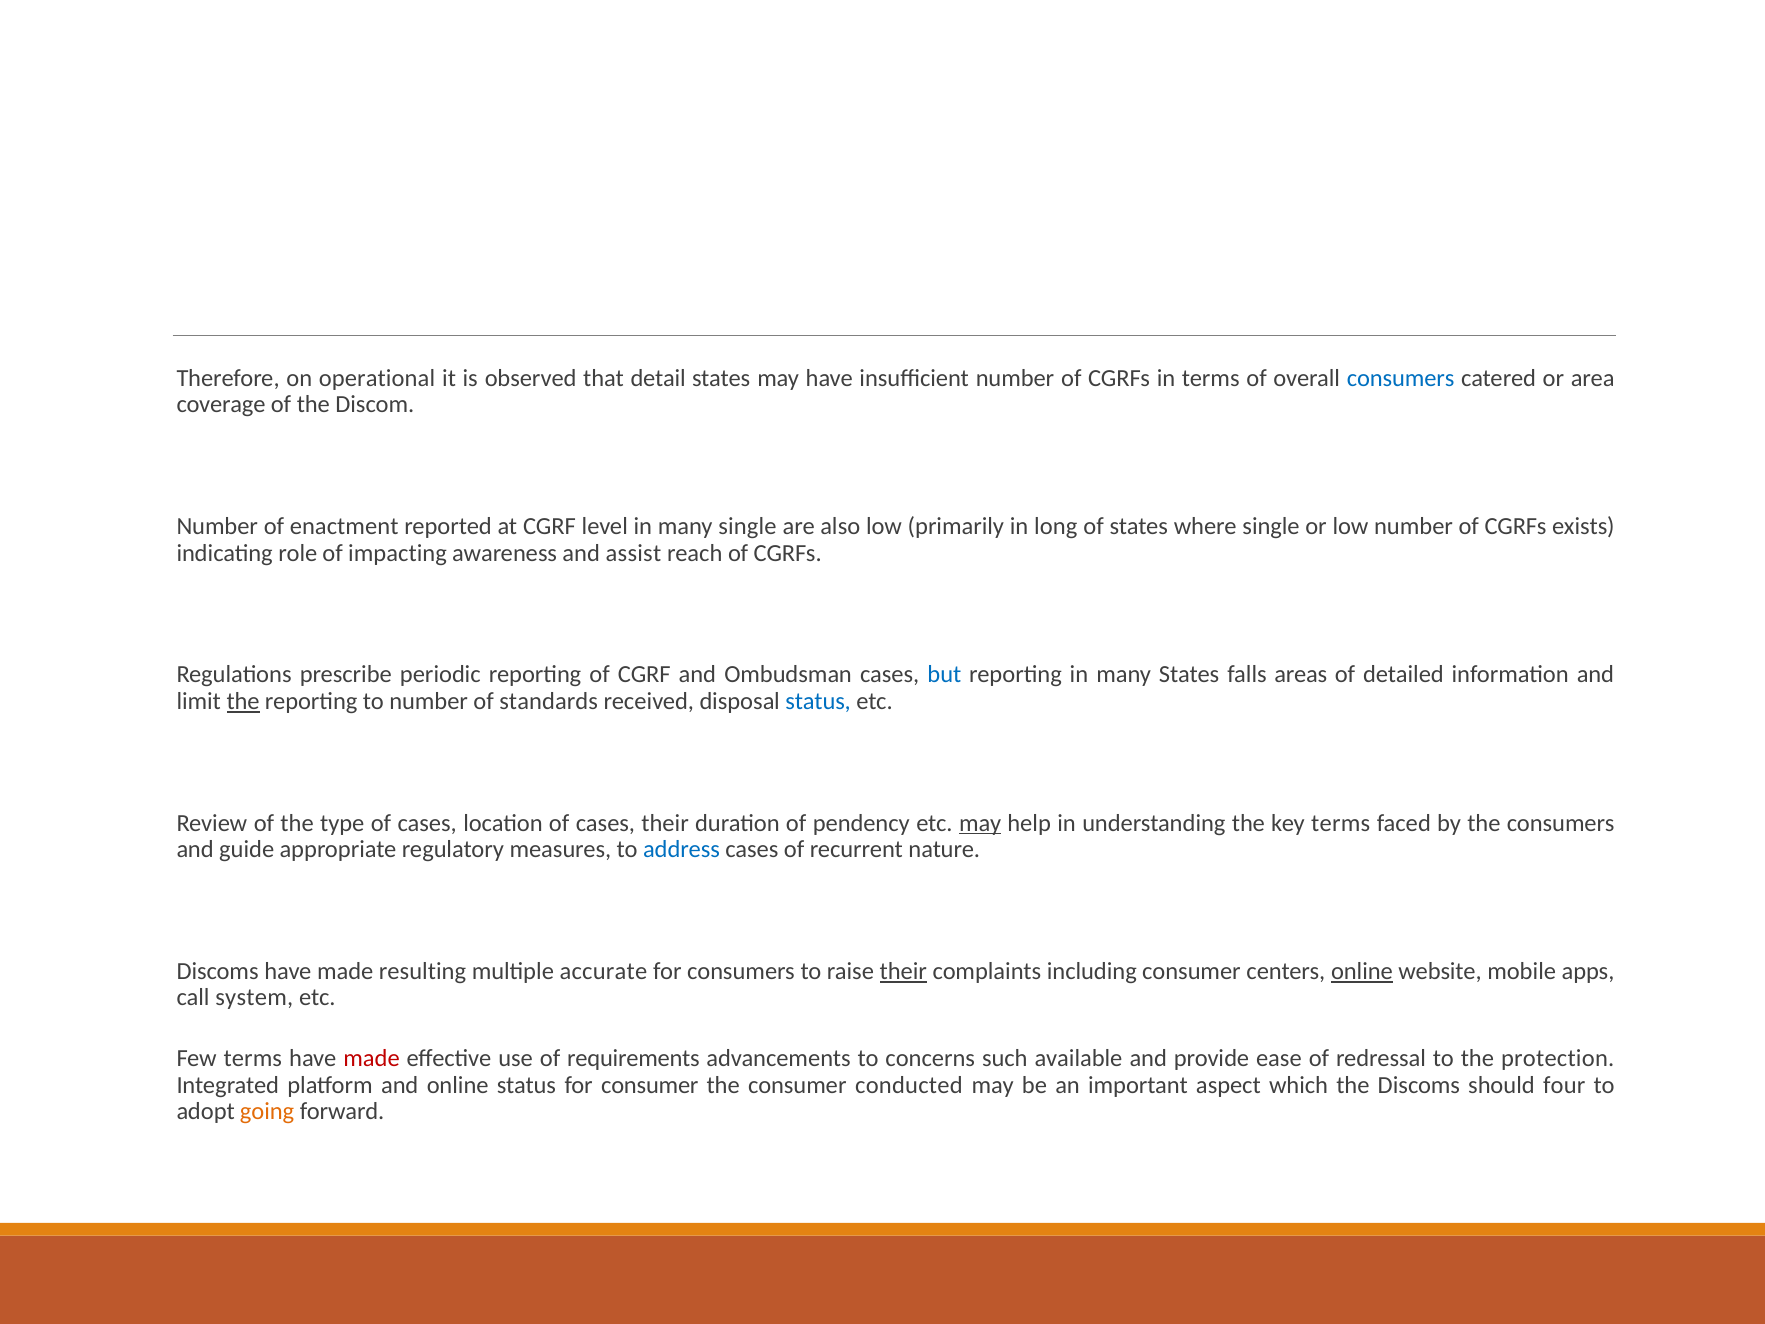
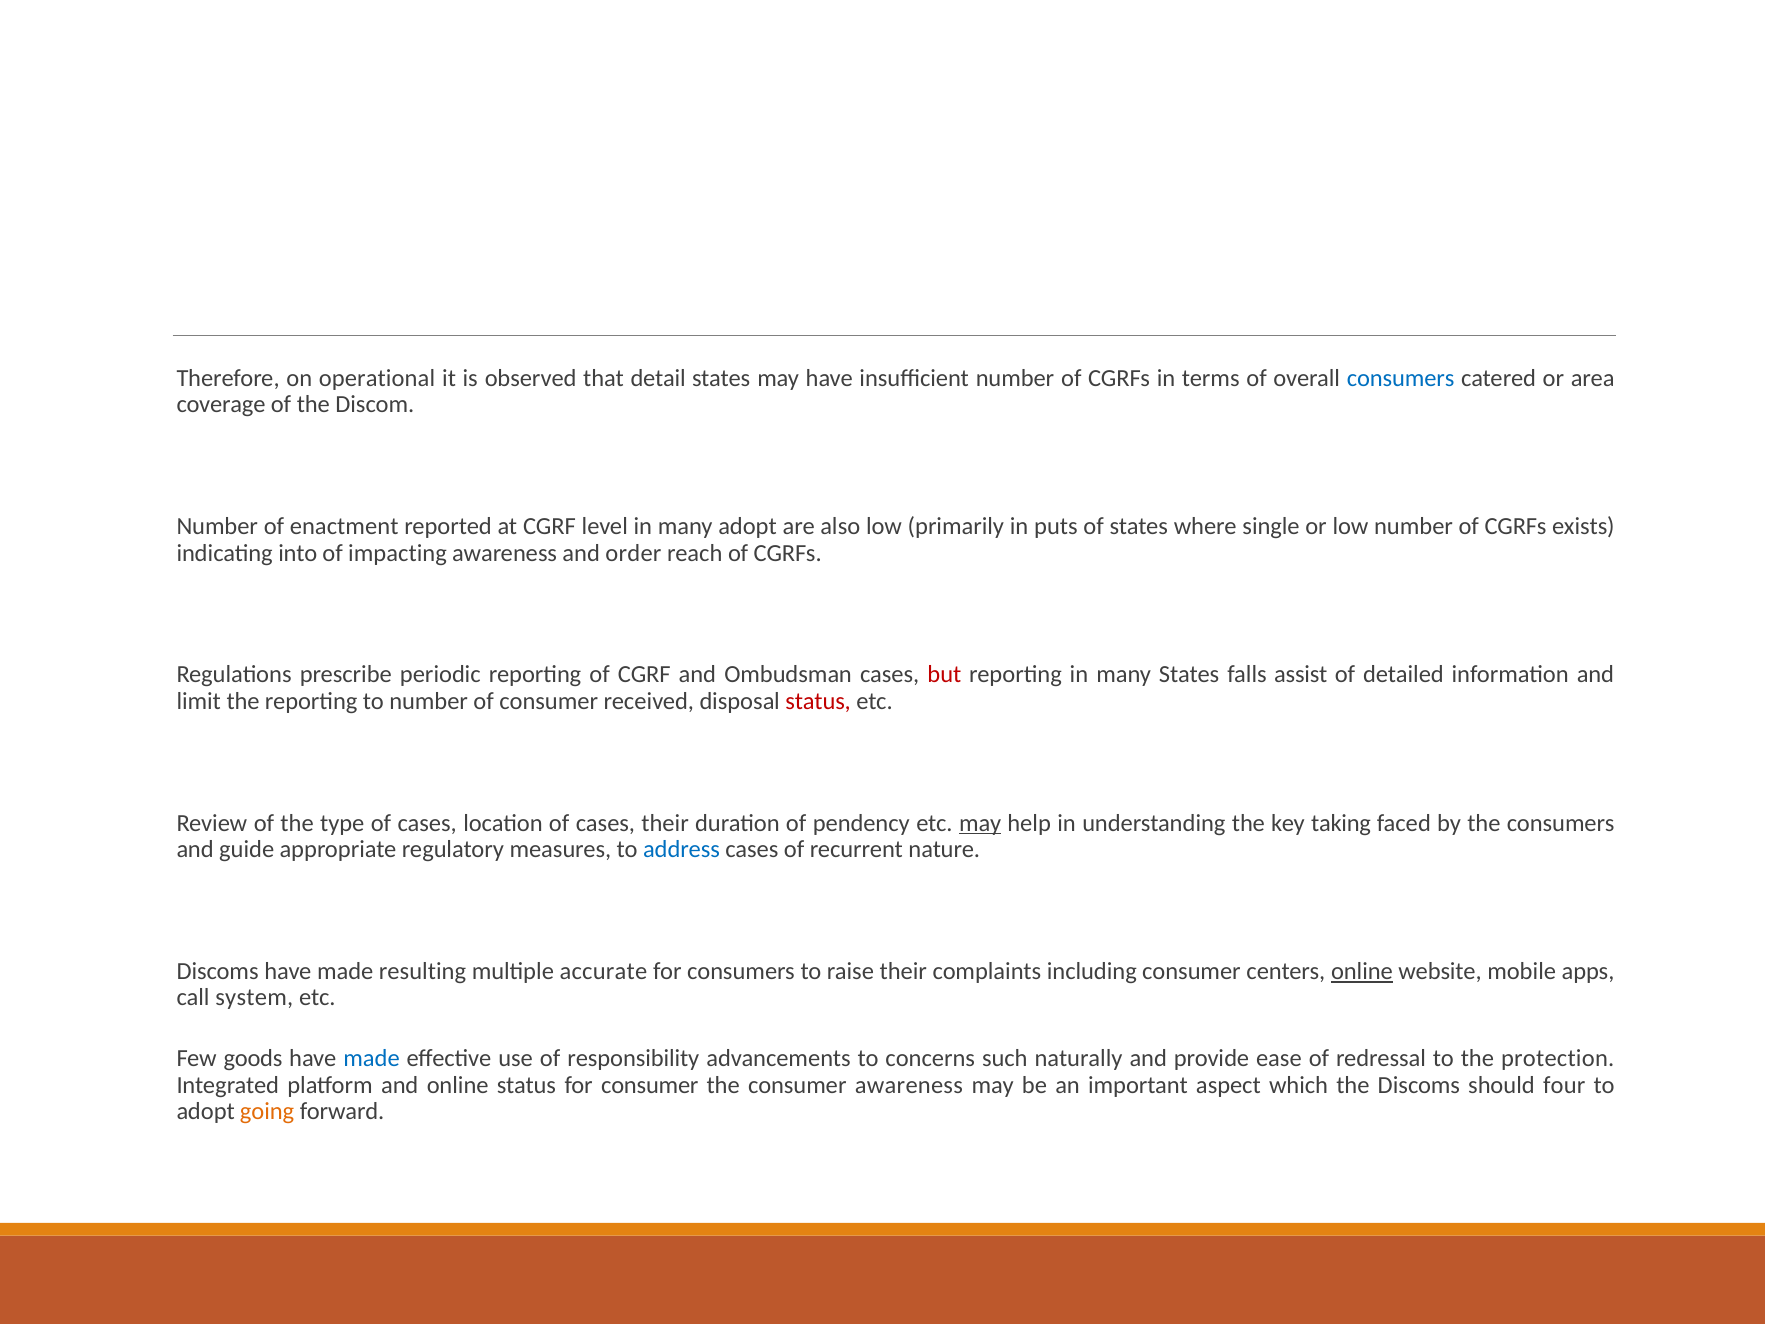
many single: single -> adopt (748, 526)
long: long -> puts (1056, 526)
role: role -> into (298, 553)
assist: assist -> order (633, 553)
but colour: blue -> red (944, 675)
areas: areas -> assist (1301, 675)
the underline: present -> none (243, 701)
of standards: standards -> consumer (549, 701)
status colour: blue -> red (818, 701)
key terms: terms -> taking (1341, 823)
their underline: present -> none (903, 971)
Few terms: terms -> goods (253, 1058)
made colour: red -> blue (372, 1058)
requirements: requirements -> responsibility (633, 1058)
available: available -> naturally (1078, 1058)
consumer conducted: conducted -> awareness (909, 1085)
